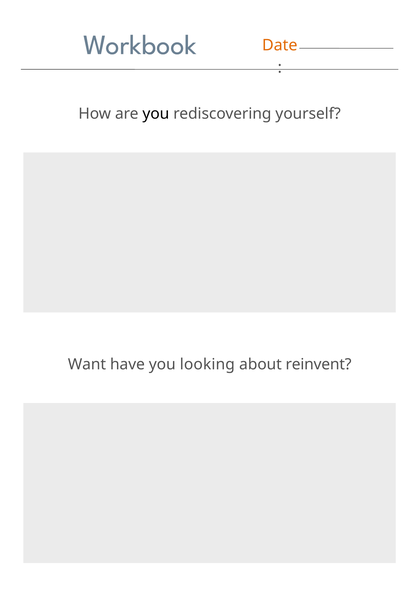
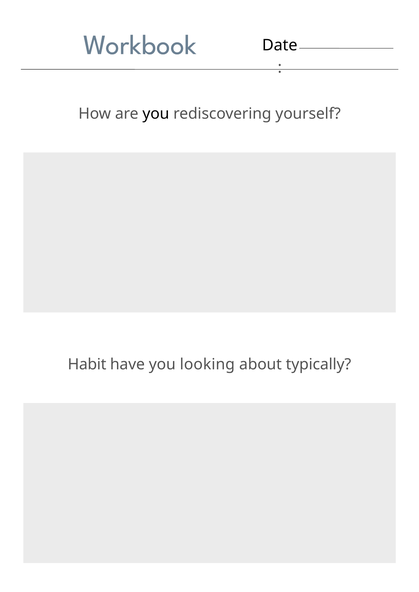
Date colour: orange -> black (280, 45)
Want: Want -> Habit (87, 365)
reinvent: reinvent -> typically (319, 365)
